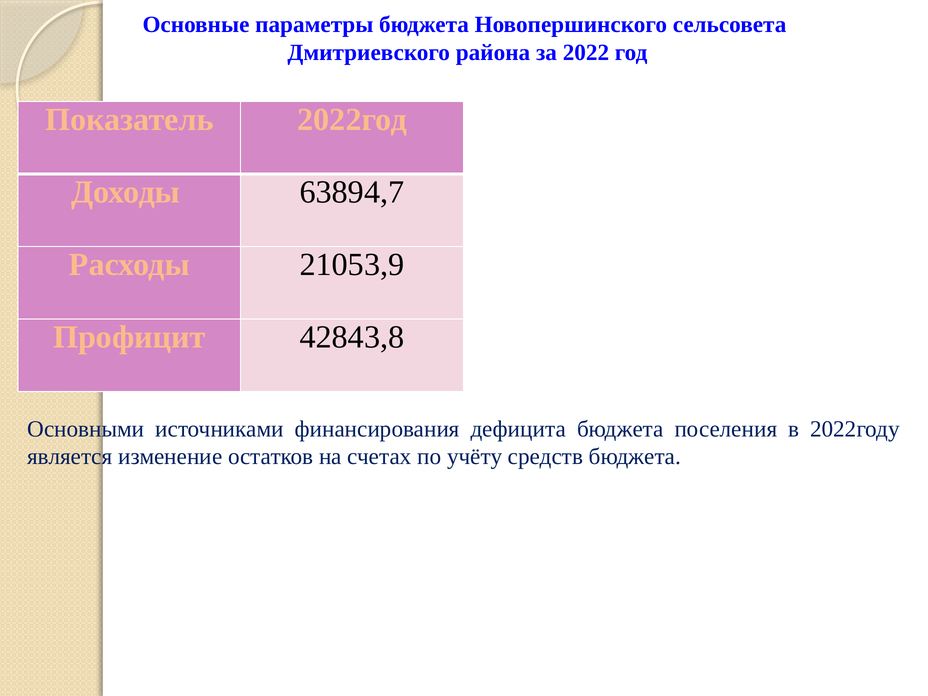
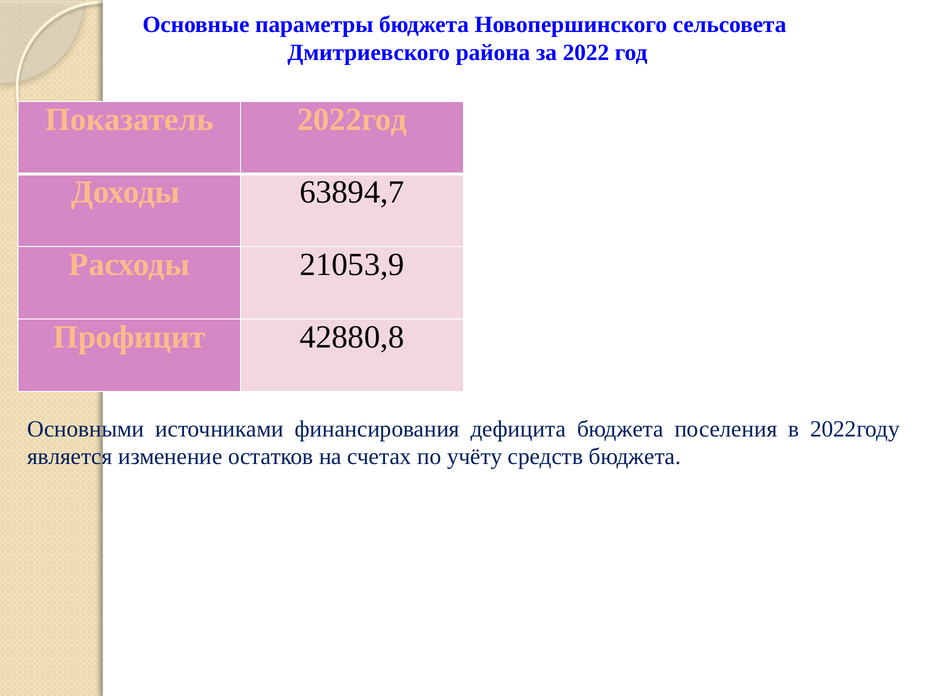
42843,8: 42843,8 -> 42880,8 (352, 337)
